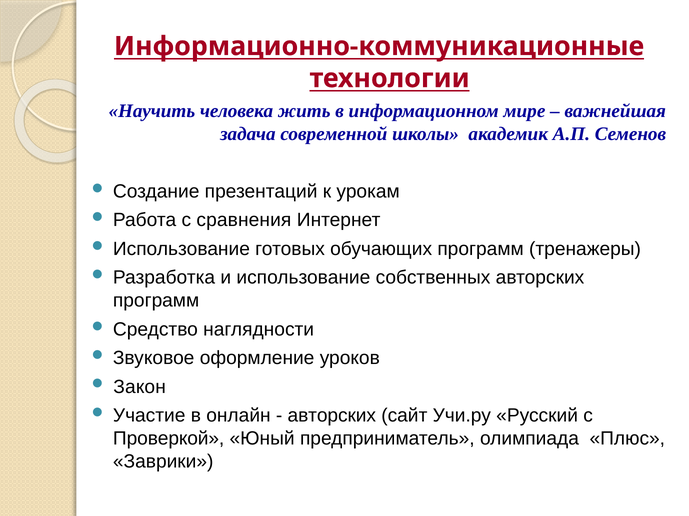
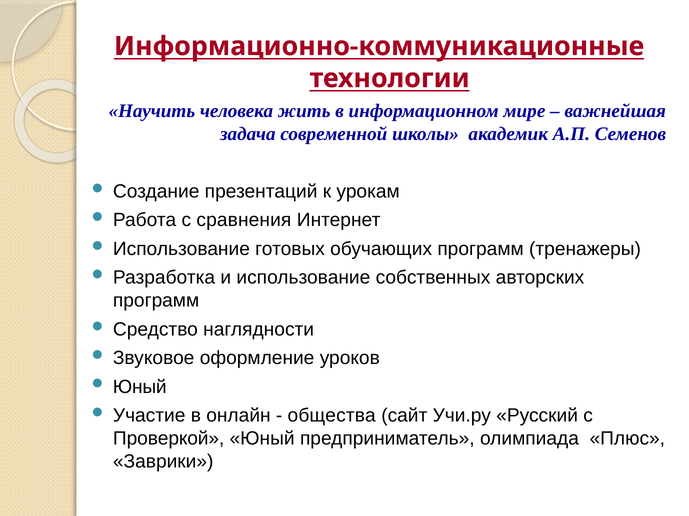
Закон: Закон -> Юный (140, 387)
авторских: авторских -> общества (332, 416)
